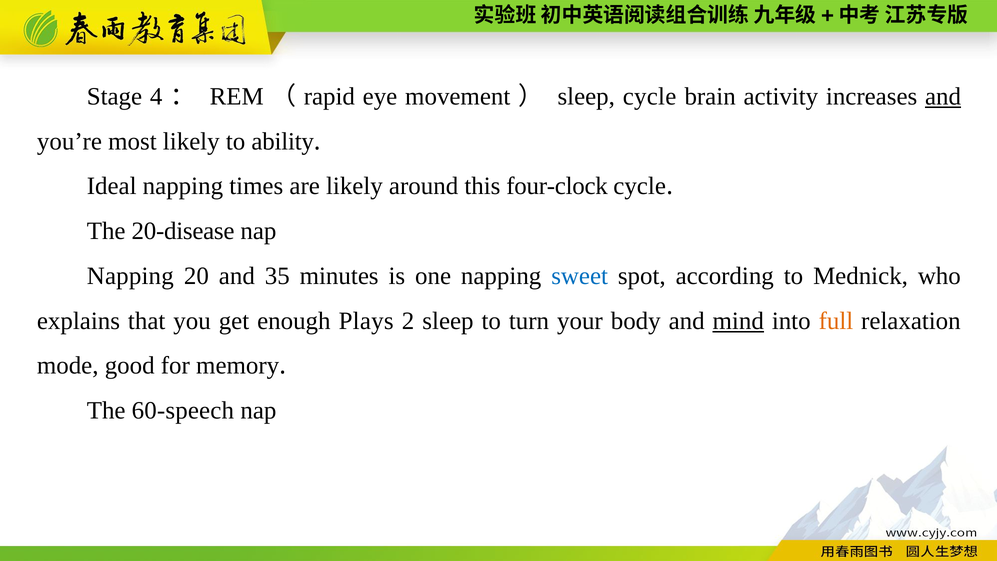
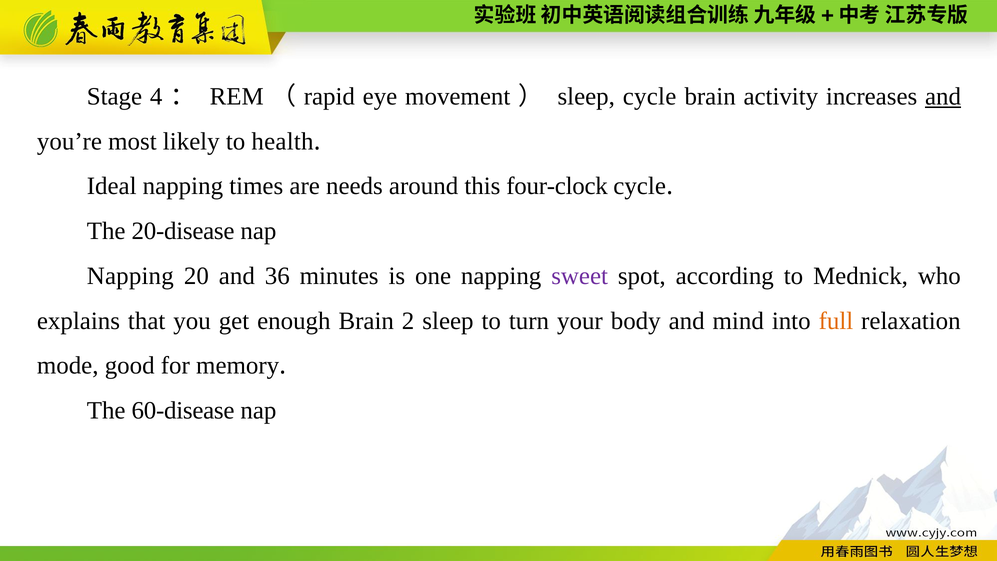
ability: ability -> health (282, 141)
are likely: likely -> needs (354, 186)
35: 35 -> 36 (277, 276)
sweet colour: blue -> purple (580, 276)
enough Plays: Plays -> Brain (366, 321)
mind underline: present -> none (738, 321)
60-speech: 60-speech -> 60-disease (183, 411)
